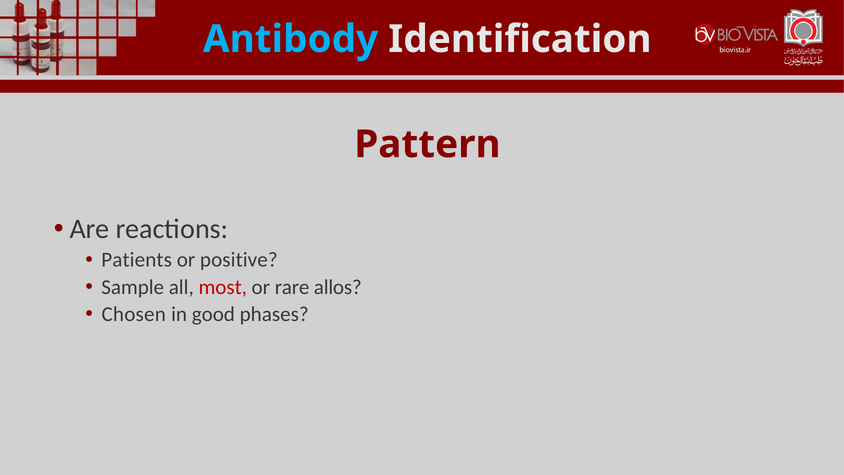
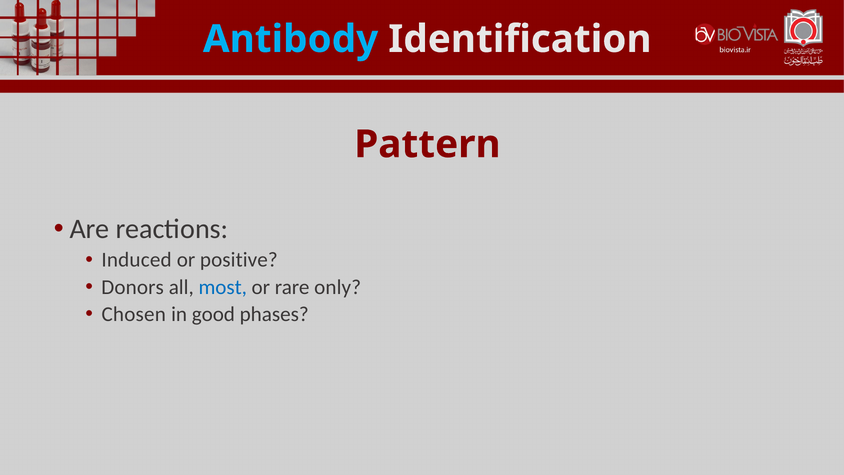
Patients: Patients -> Induced (137, 260)
Sample: Sample -> Donors (133, 287)
most colour: red -> blue (223, 287)
allos: allos -> only (338, 287)
